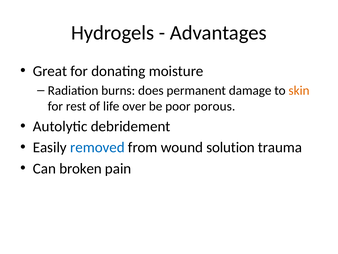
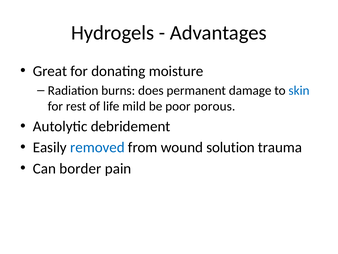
skin colour: orange -> blue (299, 90)
over: over -> mild (134, 106)
broken: broken -> border (80, 168)
